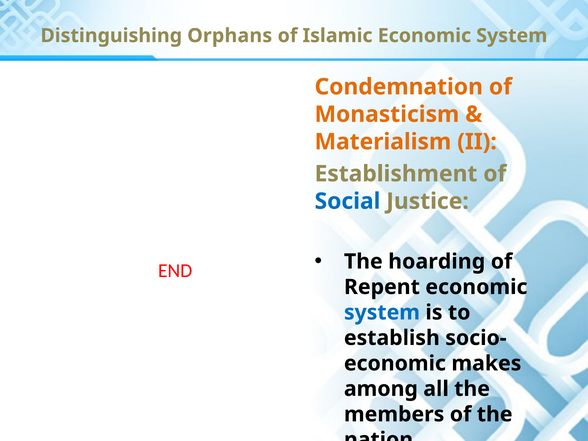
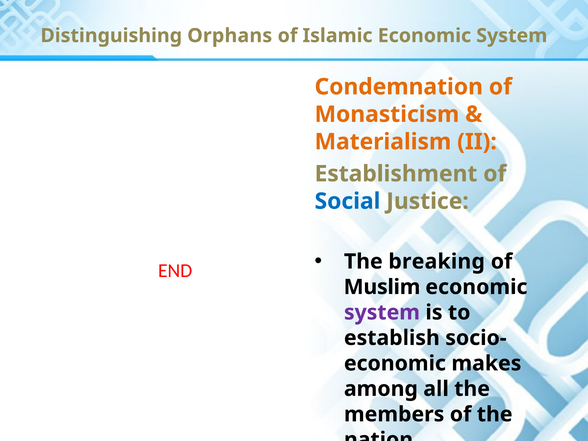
hoarding: hoarding -> breaking (437, 262)
Repent: Repent -> Muslim (382, 287)
system colour: blue -> purple (382, 312)
